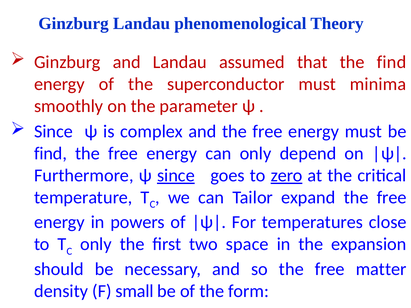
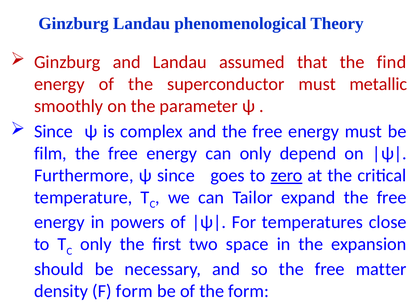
minima: minima -> metallic (378, 84)
find: find -> film (50, 154)
since underline: present -> none (176, 176)
F small: small -> form (134, 291)
